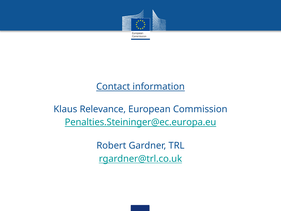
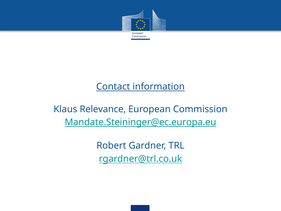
Penalties.Steininger@ec.europa.eu: Penalties.Steininger@ec.europa.eu -> Mandate.Steininger@ec.europa.eu (140, 122)
